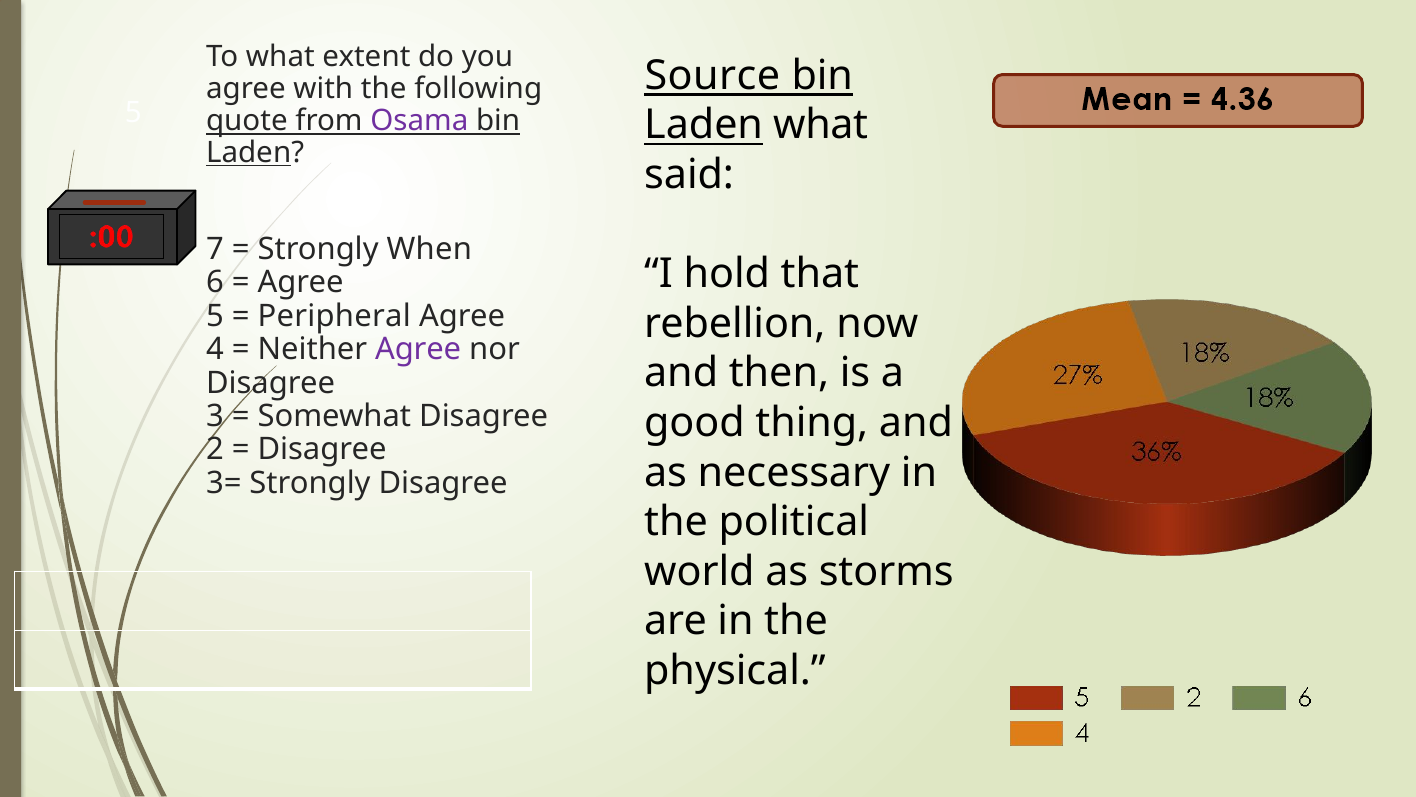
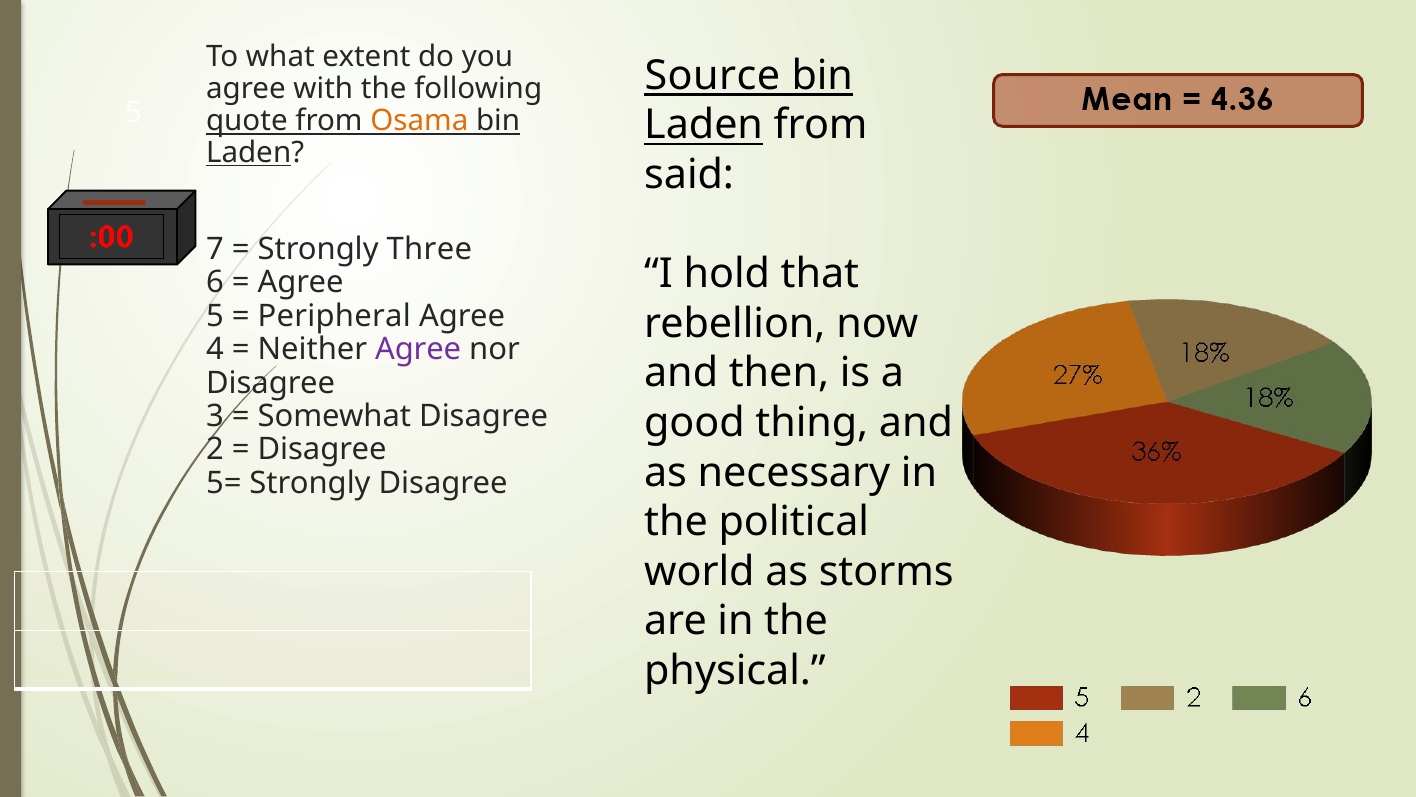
Osama colour: purple -> orange (419, 120)
Laden what: what -> from (821, 125)
When: When -> Three (429, 249)
3=: 3= -> 5= (224, 483)
